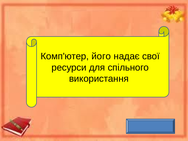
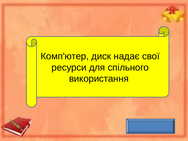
його: його -> диск (101, 56)
